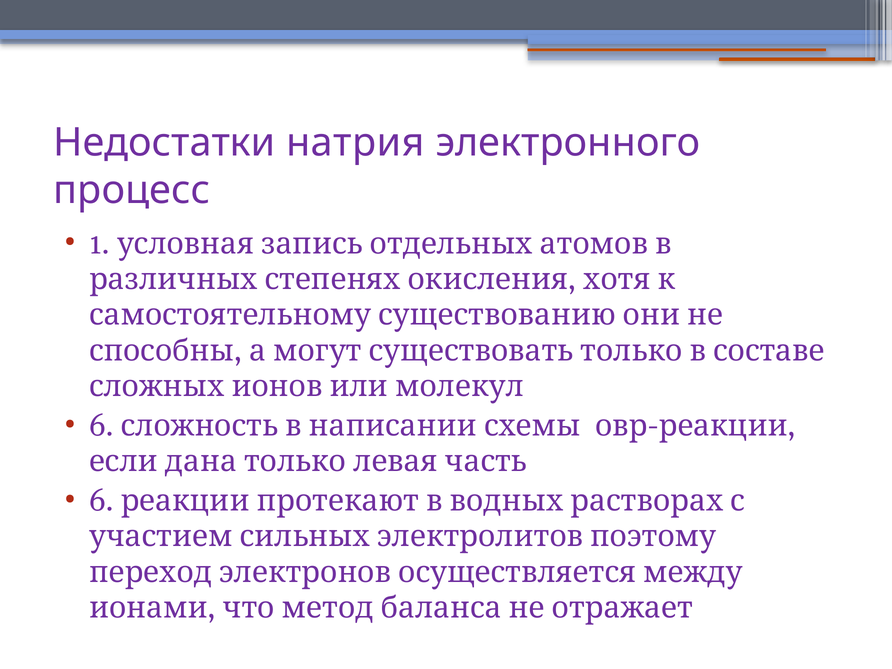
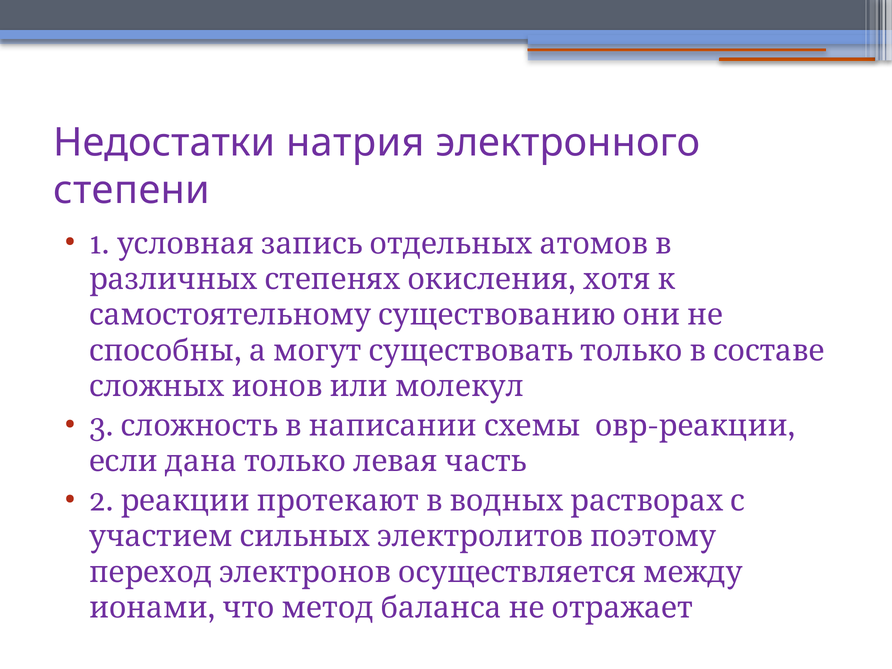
процесс: процесс -> степени (132, 190)
6: 6 -> 3 (101, 426)
6: 6 -> 2 (101, 501)
